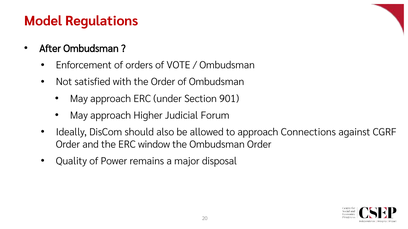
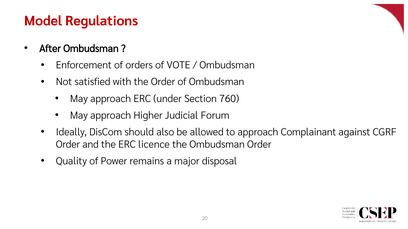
901: 901 -> 760 (229, 99)
Connections: Connections -> Complainant (308, 132)
window: window -> licence (154, 145)
